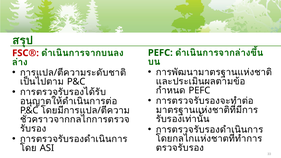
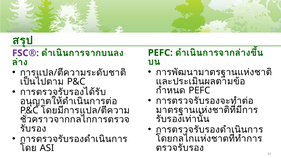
FSC® colour: red -> purple (26, 53)
